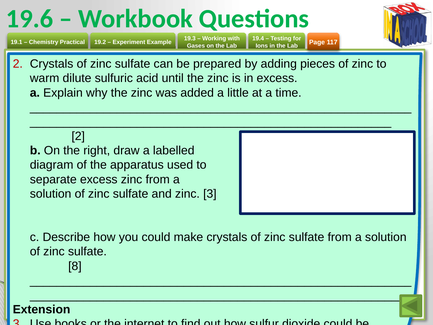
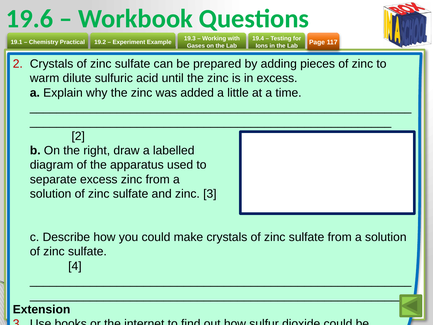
8: 8 -> 4 (75, 266)
